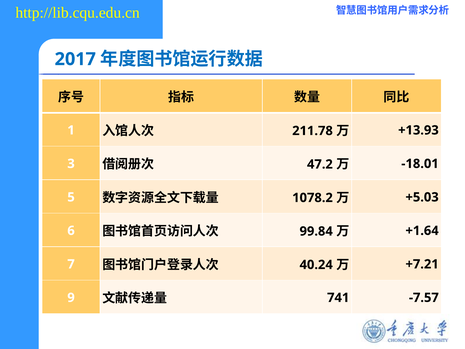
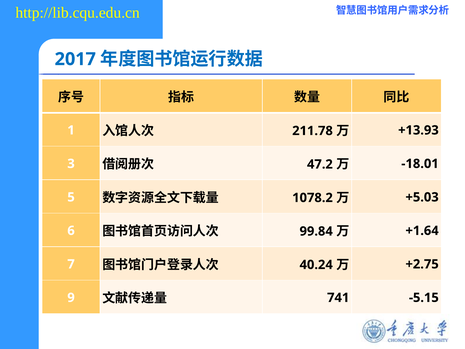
+7.21: +7.21 -> +2.75 (422, 264)
-7.57: -7.57 -> -5.15 (424, 297)
